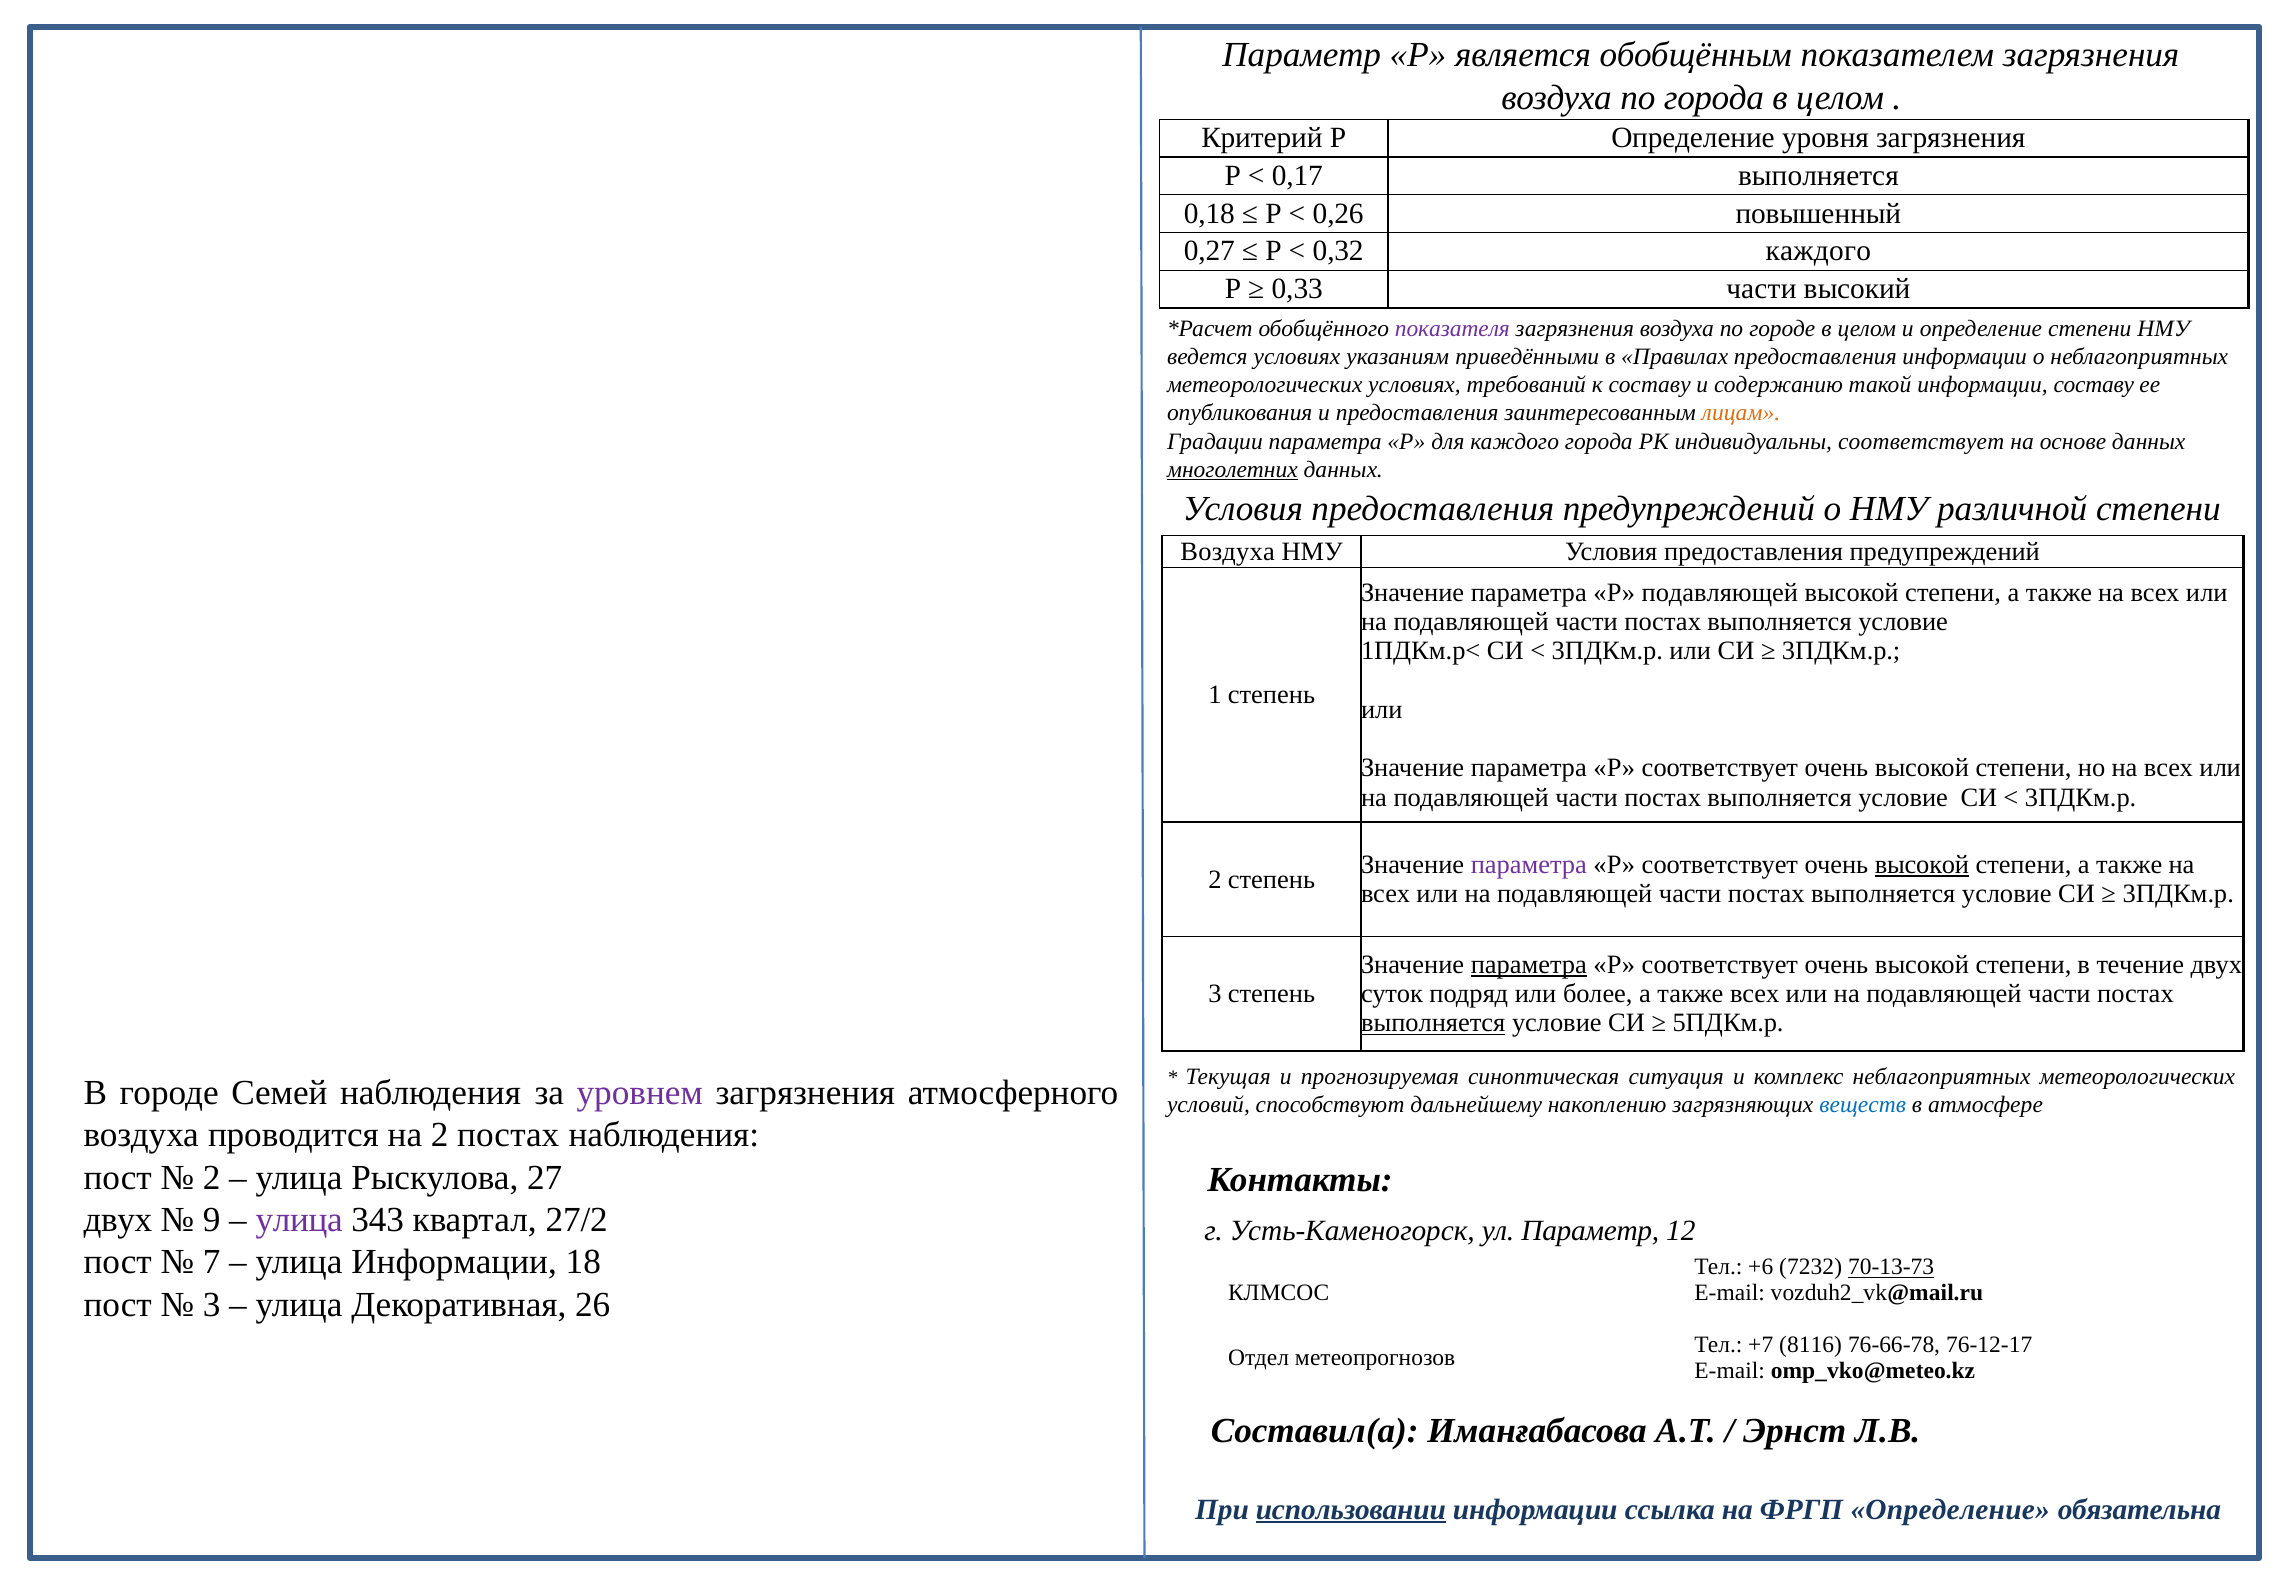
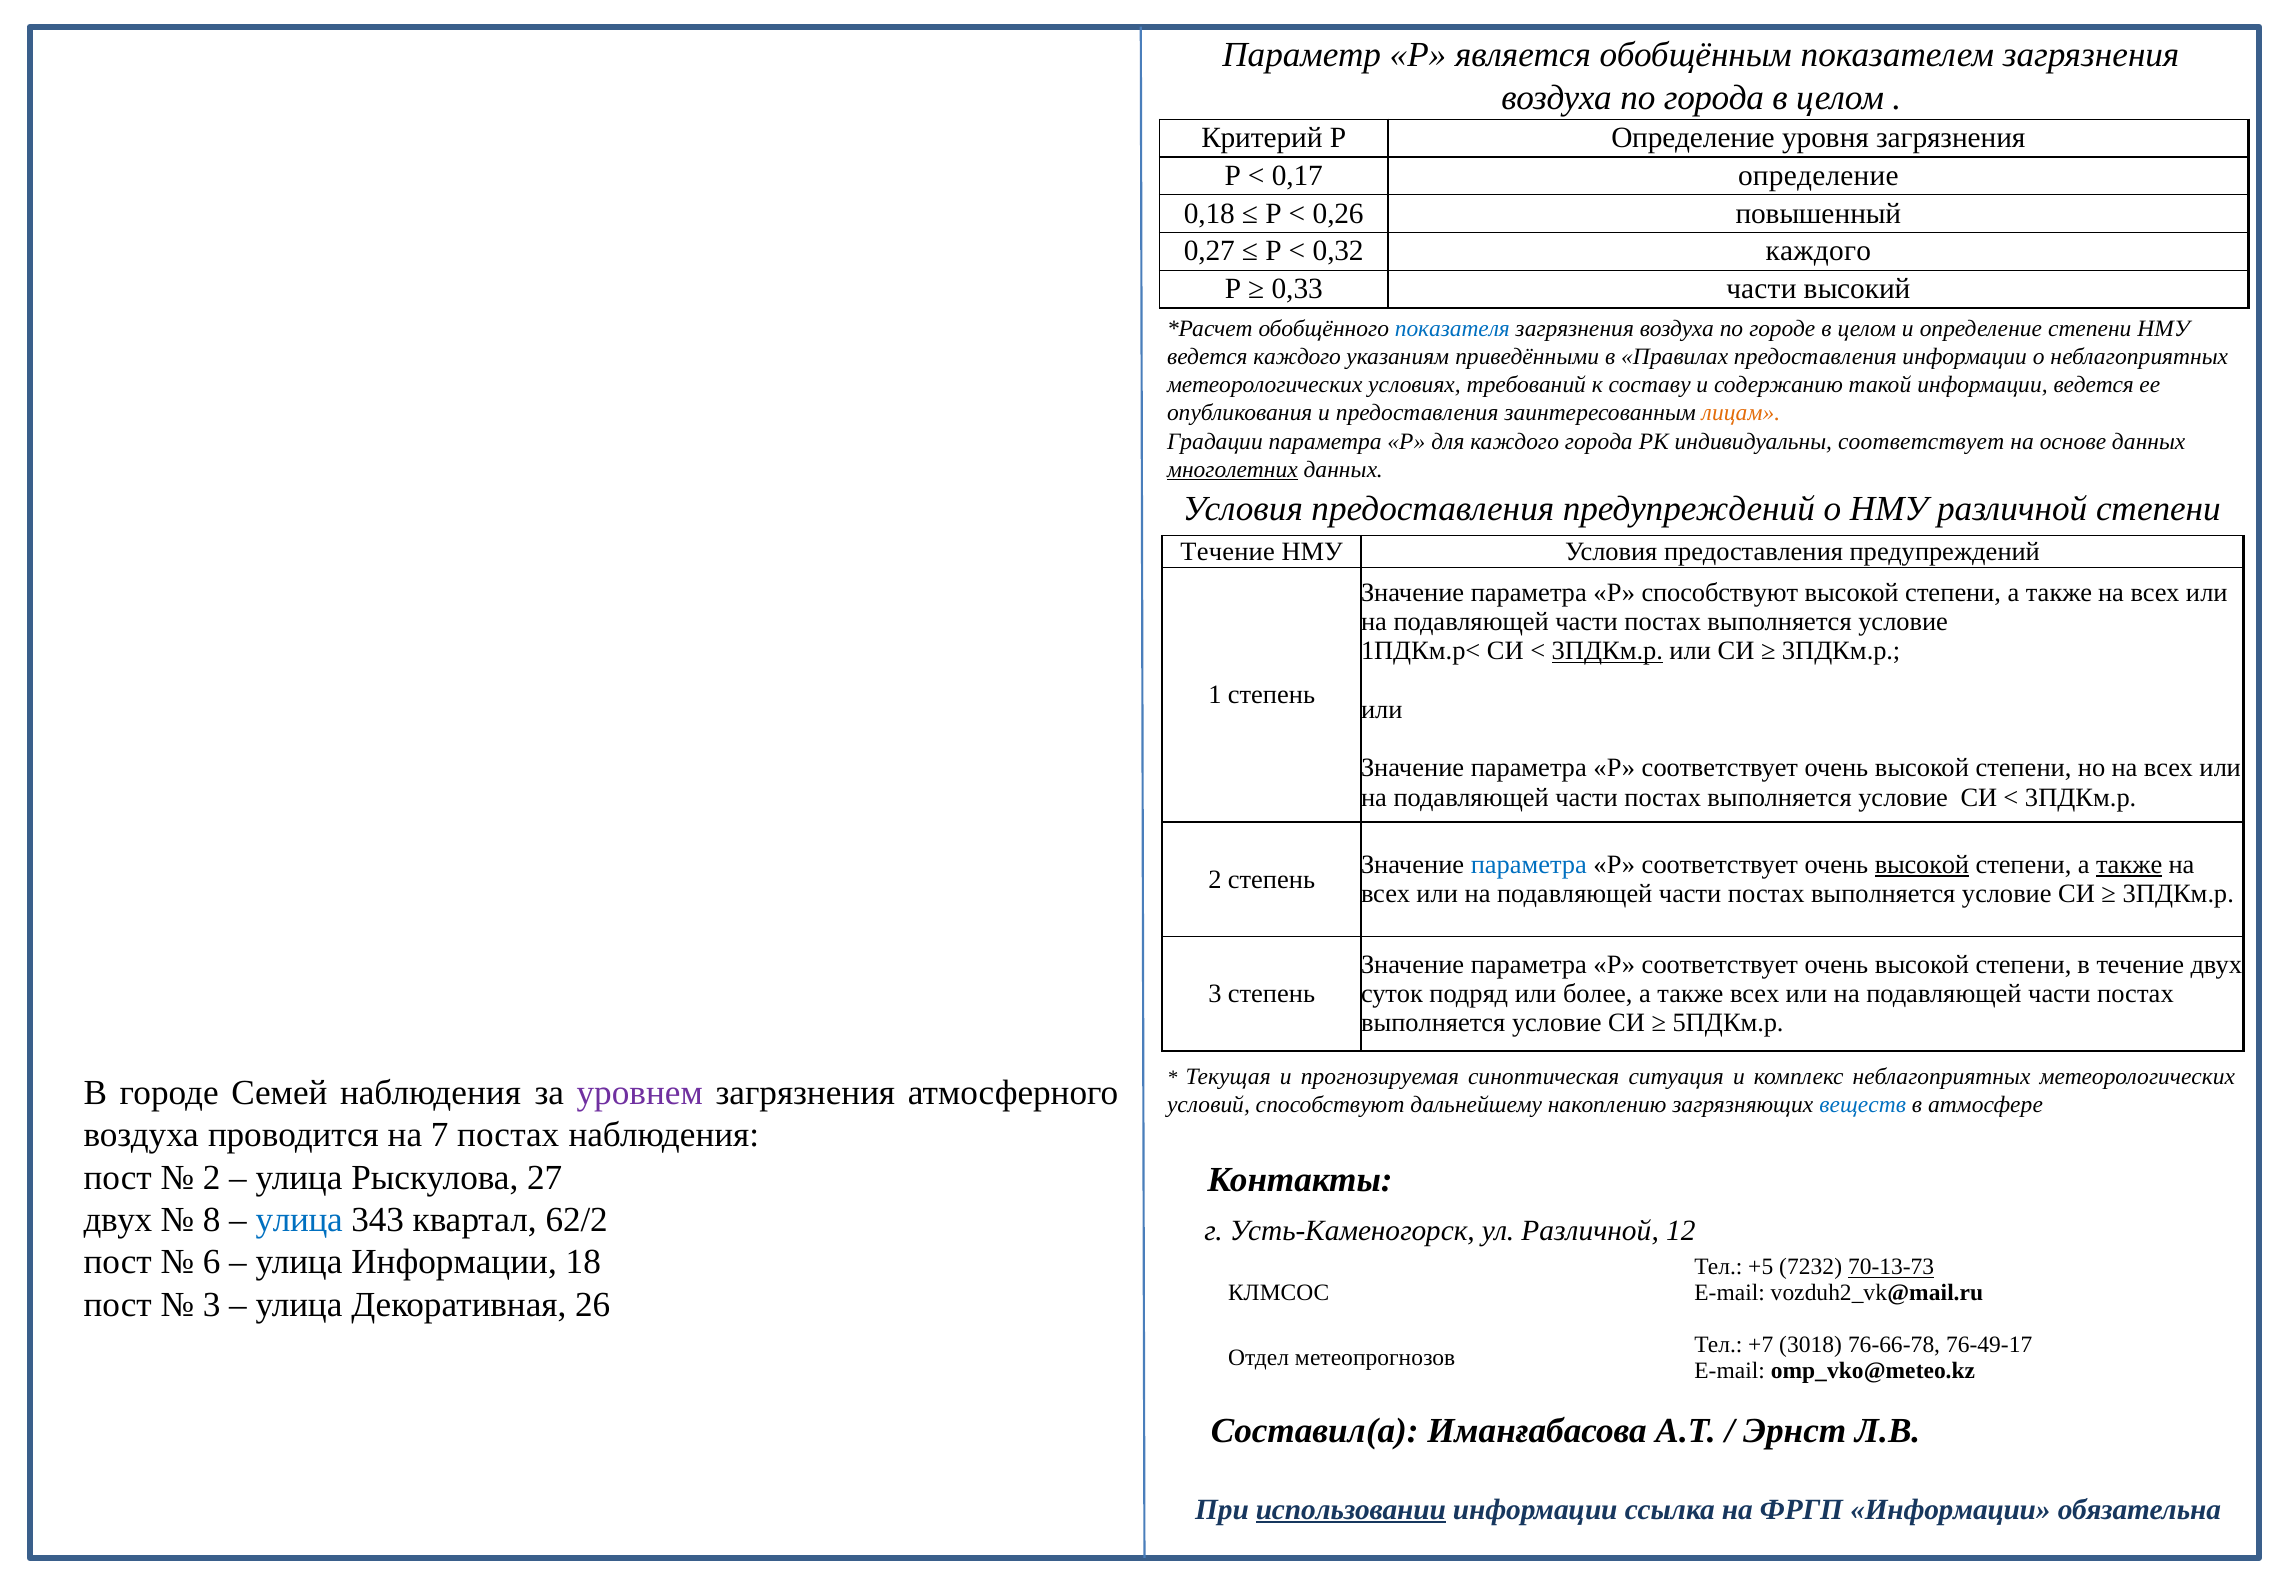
0,17 выполняется: выполняется -> определение (1818, 176)
показателя colour: purple -> blue (1452, 329)
ведется условиях: условиях -> каждого (1297, 357)
информации составу: составу -> ведется (2094, 385)
Воздуха: Воздуха -> Течение (1228, 552)
Р подавляющей: подавляющей -> способствуют (1720, 592)
3ПДКм.р underline: none -> present (1607, 651)
параметра colour: purple -> blue (1529, 865)
также underline: none -> present (2129, 865)
параметра underline: present -> none (1529, 964)
выполняется underline: present -> none (1433, 1023)
на 2: 2 -> 7 (440, 1135)
9: 9 -> 8 (212, 1220)
улица colour: purple -> blue (299, 1220)
27/2: 27/2 -> 62/2 (577, 1220)
ул Параметр: Параметр -> Различной (1590, 1231)
7: 7 -> 6 (212, 1262)
+6: +6 -> +5 (1761, 1267)
8116: 8116 -> 3018 (1811, 1344)
76-12-17: 76-12-17 -> 76-49-17 (1989, 1344)
ФРГП Определение: Определение -> Информации (1950, 1509)
